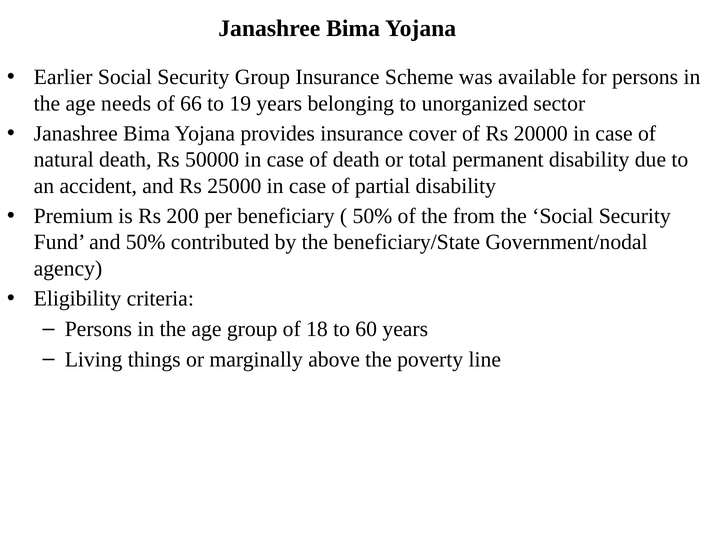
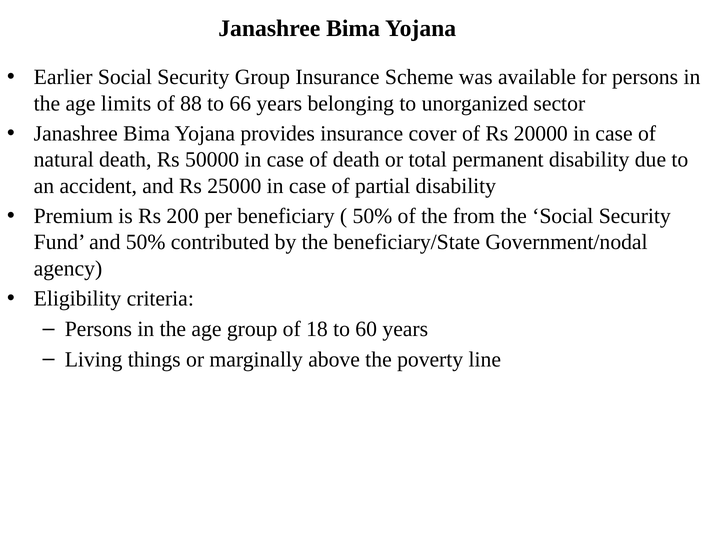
needs: needs -> limits (126, 103)
66: 66 -> 88 (191, 103)
19: 19 -> 66 (240, 103)
